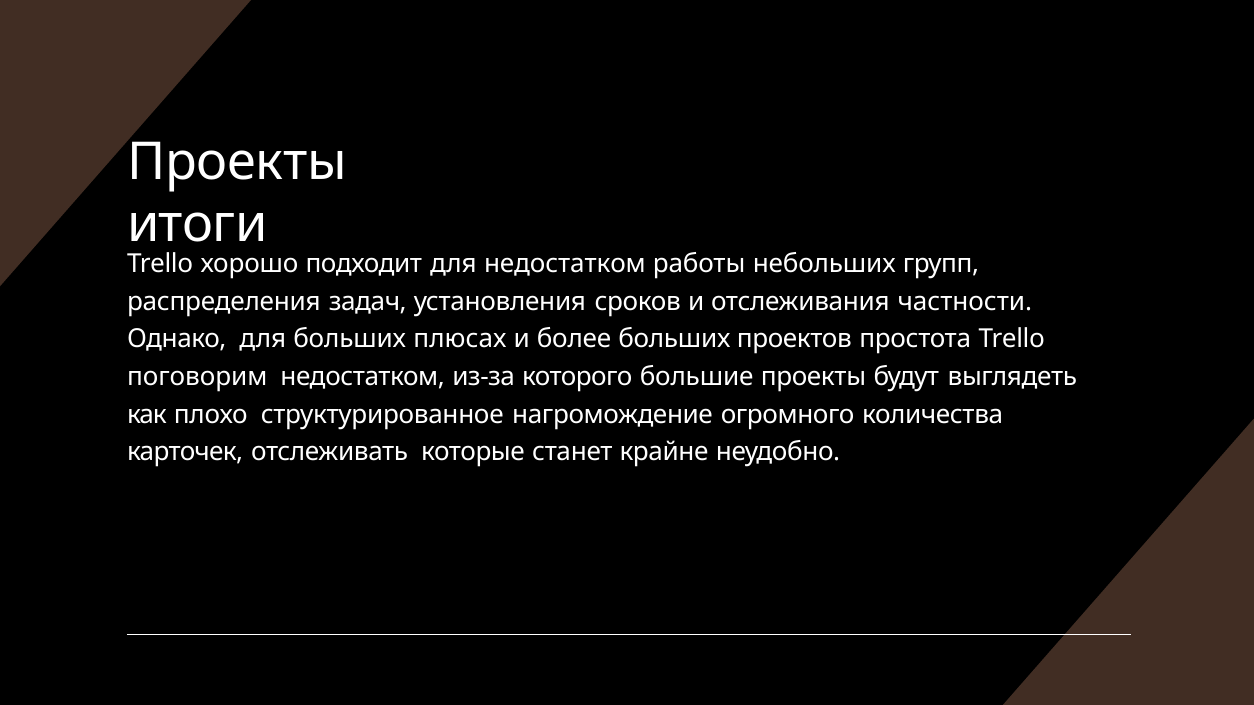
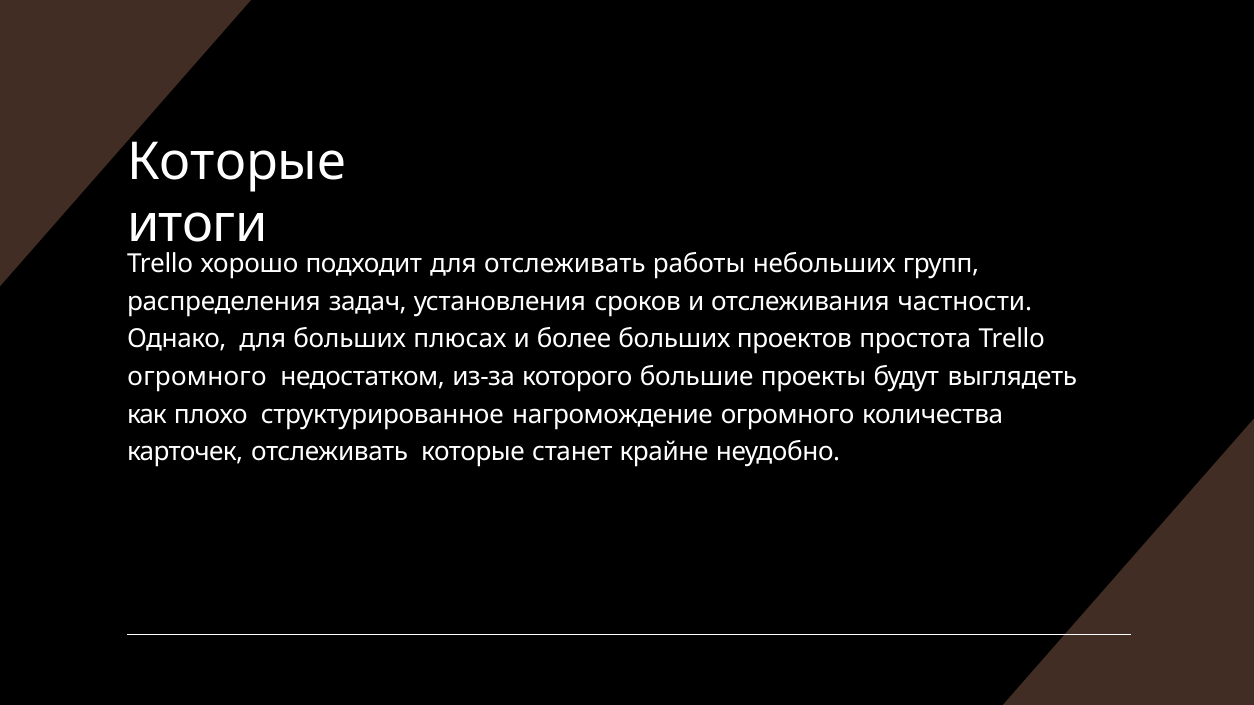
Проекты: Проекты -> Которые (237, 162)
для недостатком: недостатком -> отслеживать (565, 264)
поговорим: поговорим -> огромного (197, 377)
